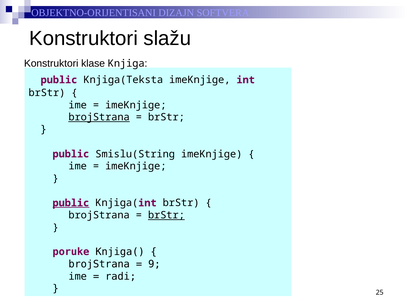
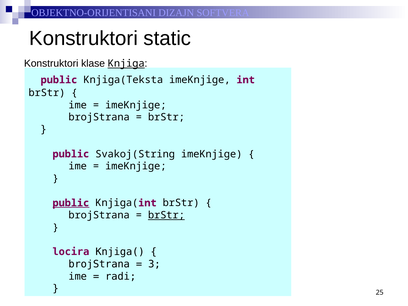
slažu: slažu -> static (167, 38)
Knjiga underline: none -> present (126, 64)
brojStrana underline: present -> none (99, 117)
Smislu(String: Smislu(String -> Svakoj(String (135, 154)
poruke: poruke -> locira (71, 252)
9: 9 -> 3 (154, 264)
